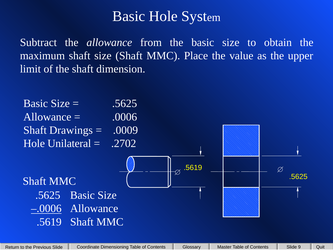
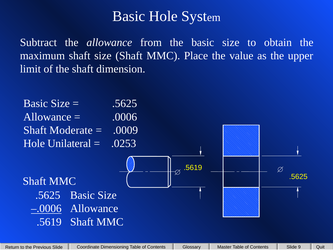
Drawings: Drawings -> Moderate (71, 130)
.2702: .2702 -> .0253 (124, 143)
